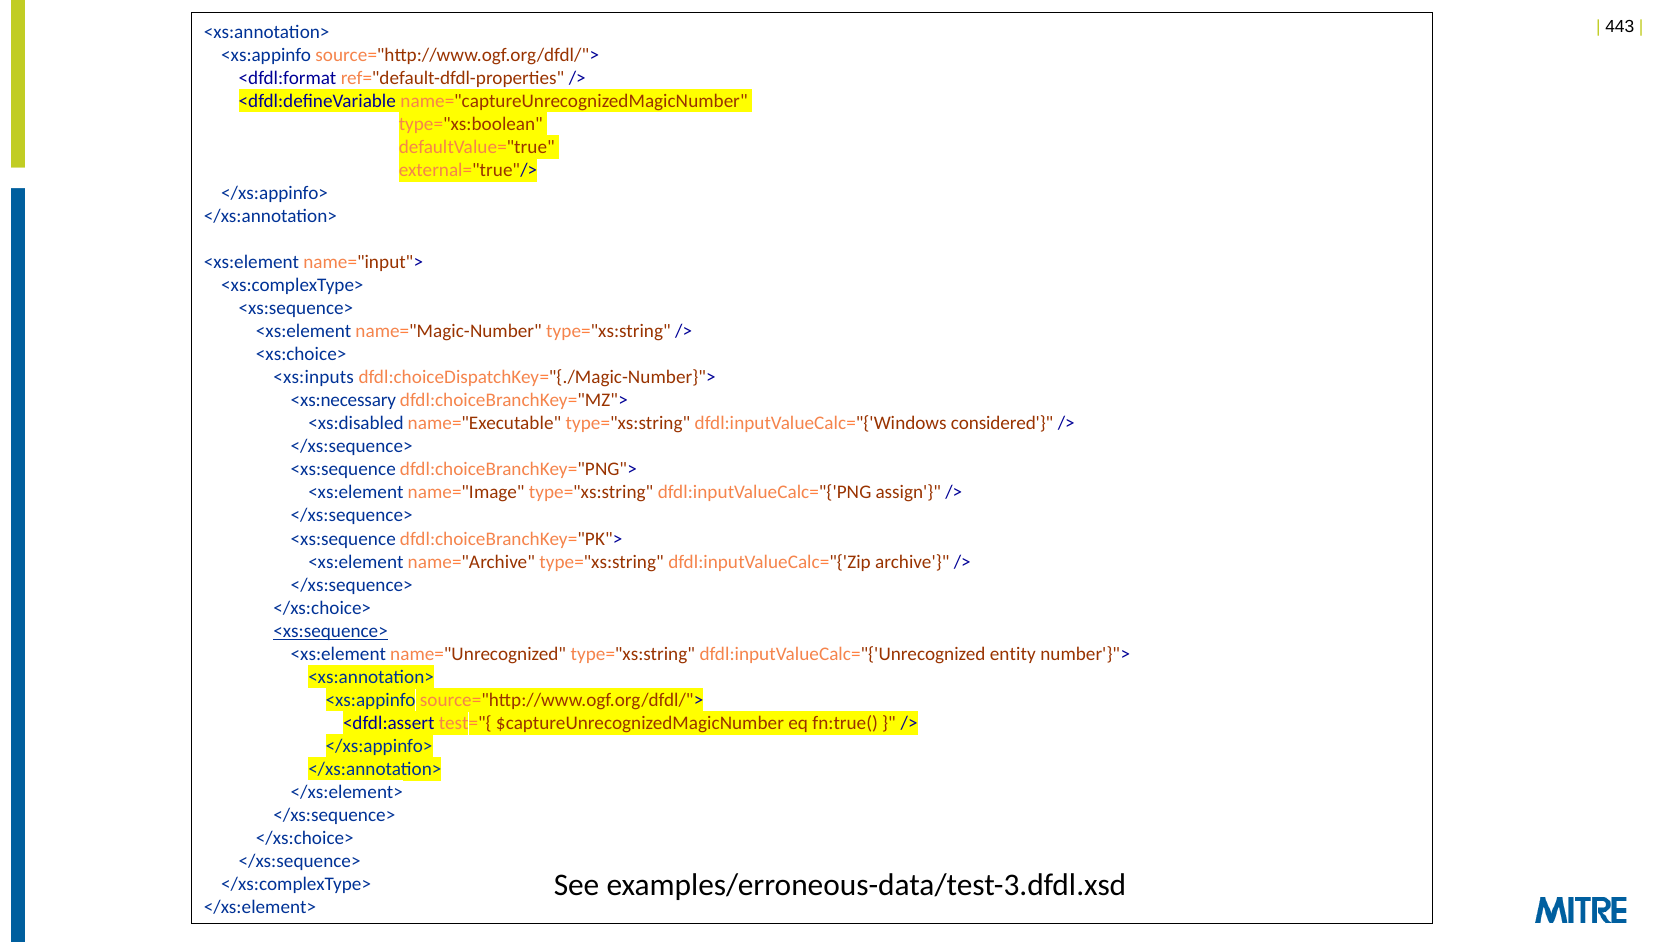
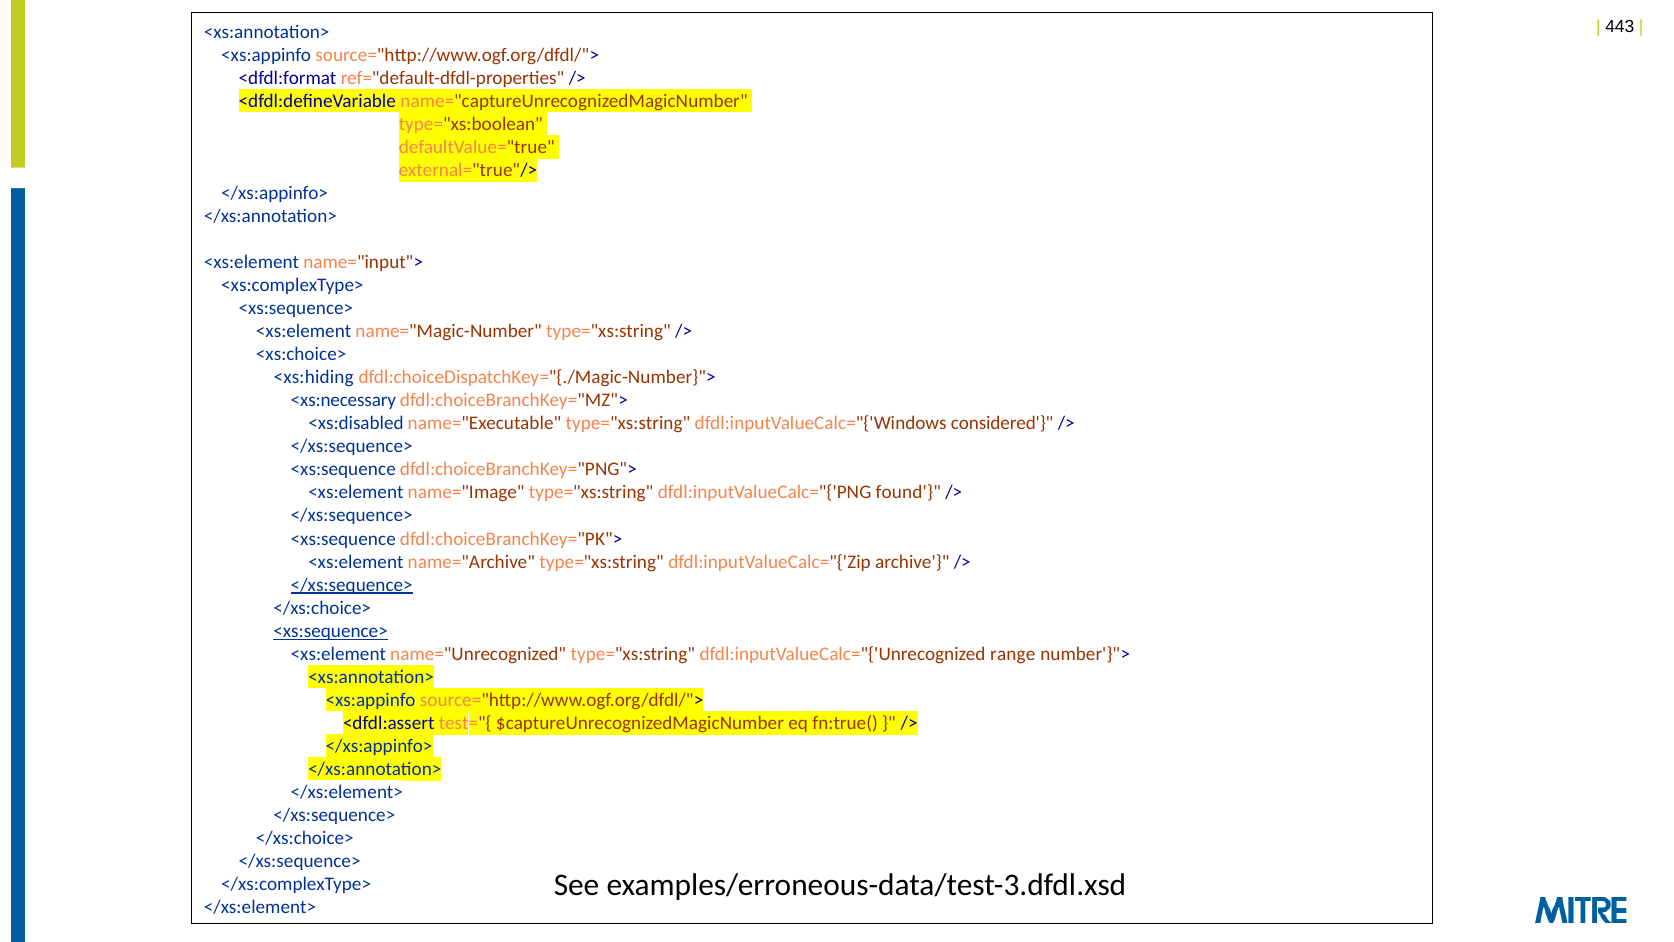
<xs:inputs: <xs:inputs -> <xs:hiding (314, 377)
assign: assign -> found (908, 492)
</xs:sequence> underline: none -> present (352, 585)
entity: entity -> range (1013, 654)
